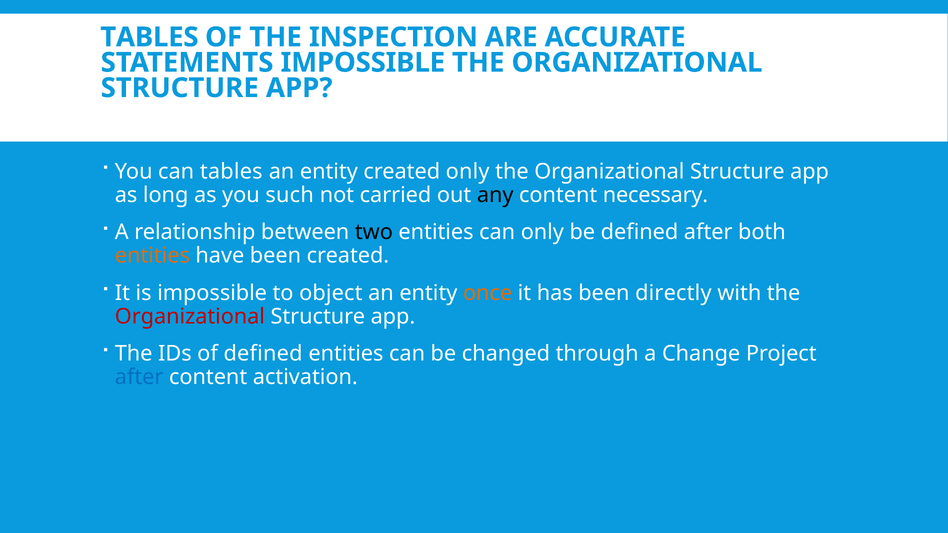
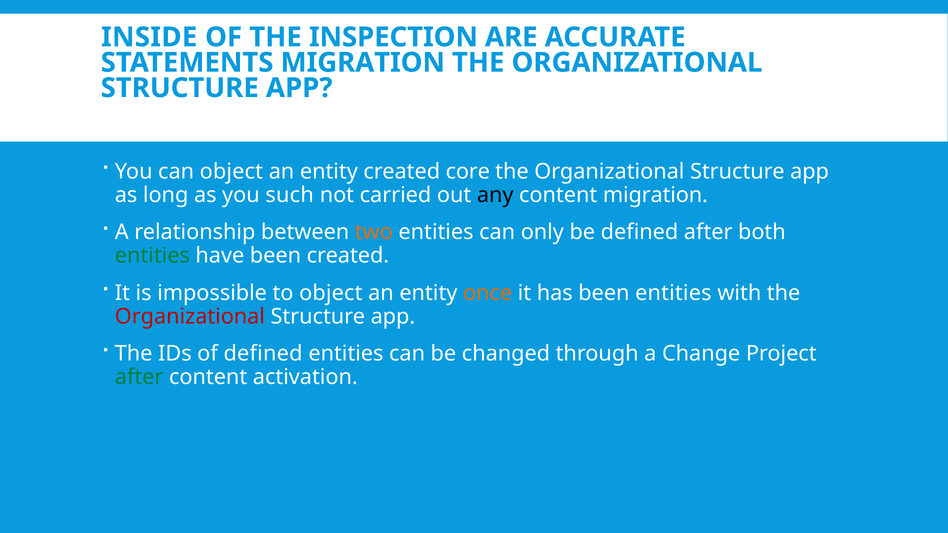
TABLES: TABLES -> INSIDE (149, 37)
STATEMENTS IMPOSSIBLE: IMPOSSIBLE -> MIGRATION (363, 63)
can tables: tables -> object (231, 172)
created only: only -> core (468, 172)
content necessary: necessary -> migration (655, 195)
two colour: black -> orange (374, 232)
entities colour: orange -> green (152, 256)
been directly: directly -> entities (673, 293)
after colour: blue -> green (139, 377)
